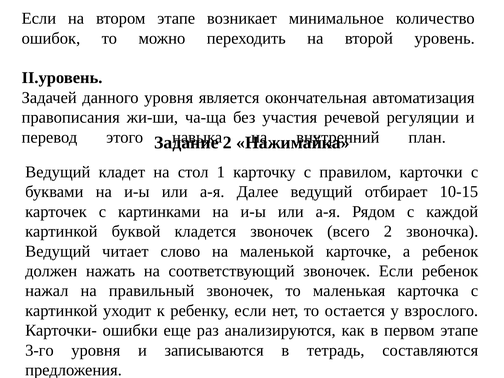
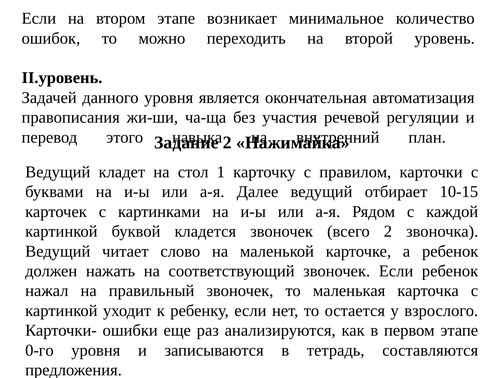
3-го: 3-го -> 0-го (39, 350)
